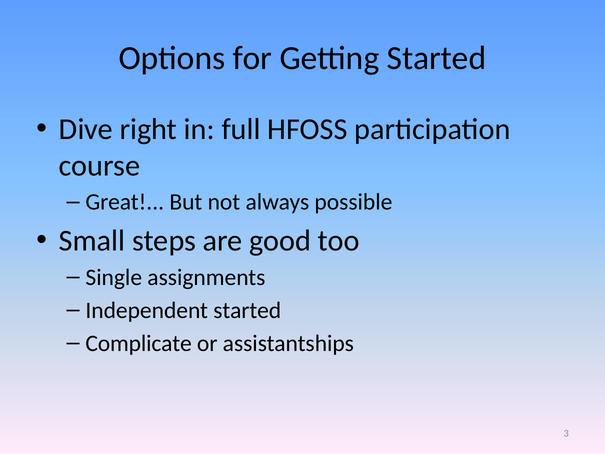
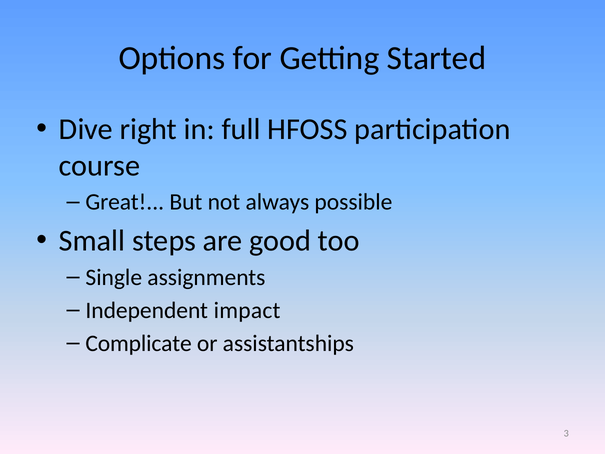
Independent started: started -> impact (247, 310)
